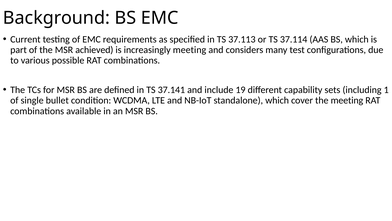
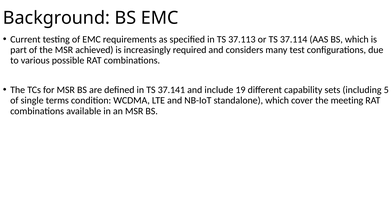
increasingly meeting: meeting -> required (190, 50)
1: 1 -> 5 (386, 90)
bullet: bullet -> terms (57, 100)
